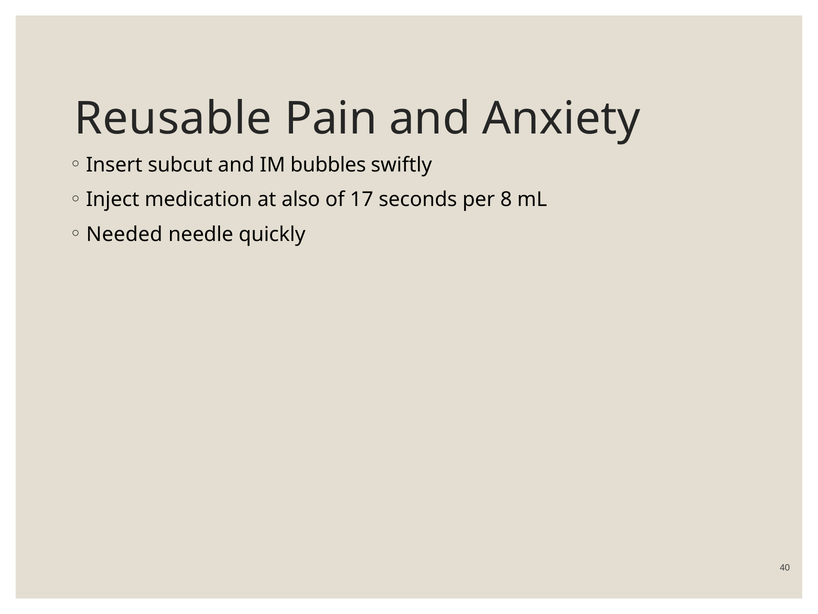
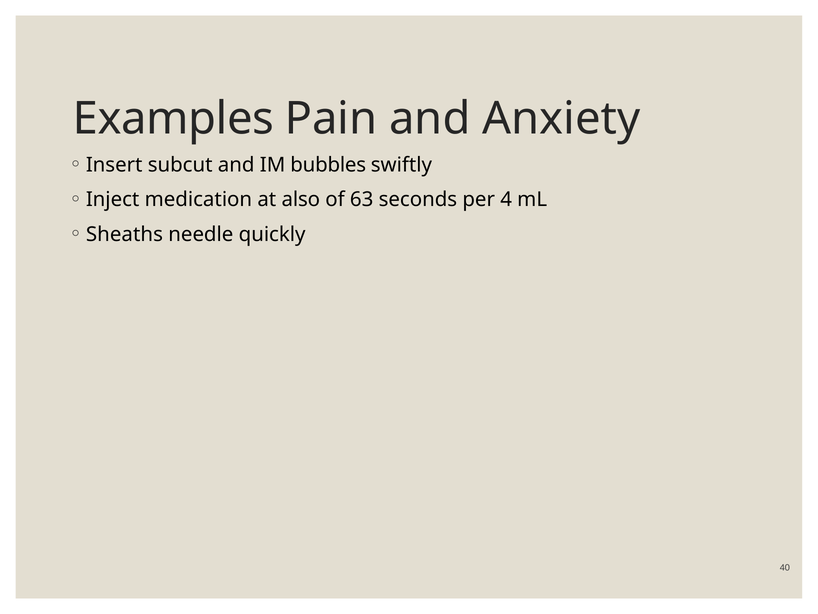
Reusable: Reusable -> Examples (173, 119)
17: 17 -> 63 (362, 199)
8: 8 -> 4 (506, 199)
Needed: Needed -> Sheaths (124, 234)
